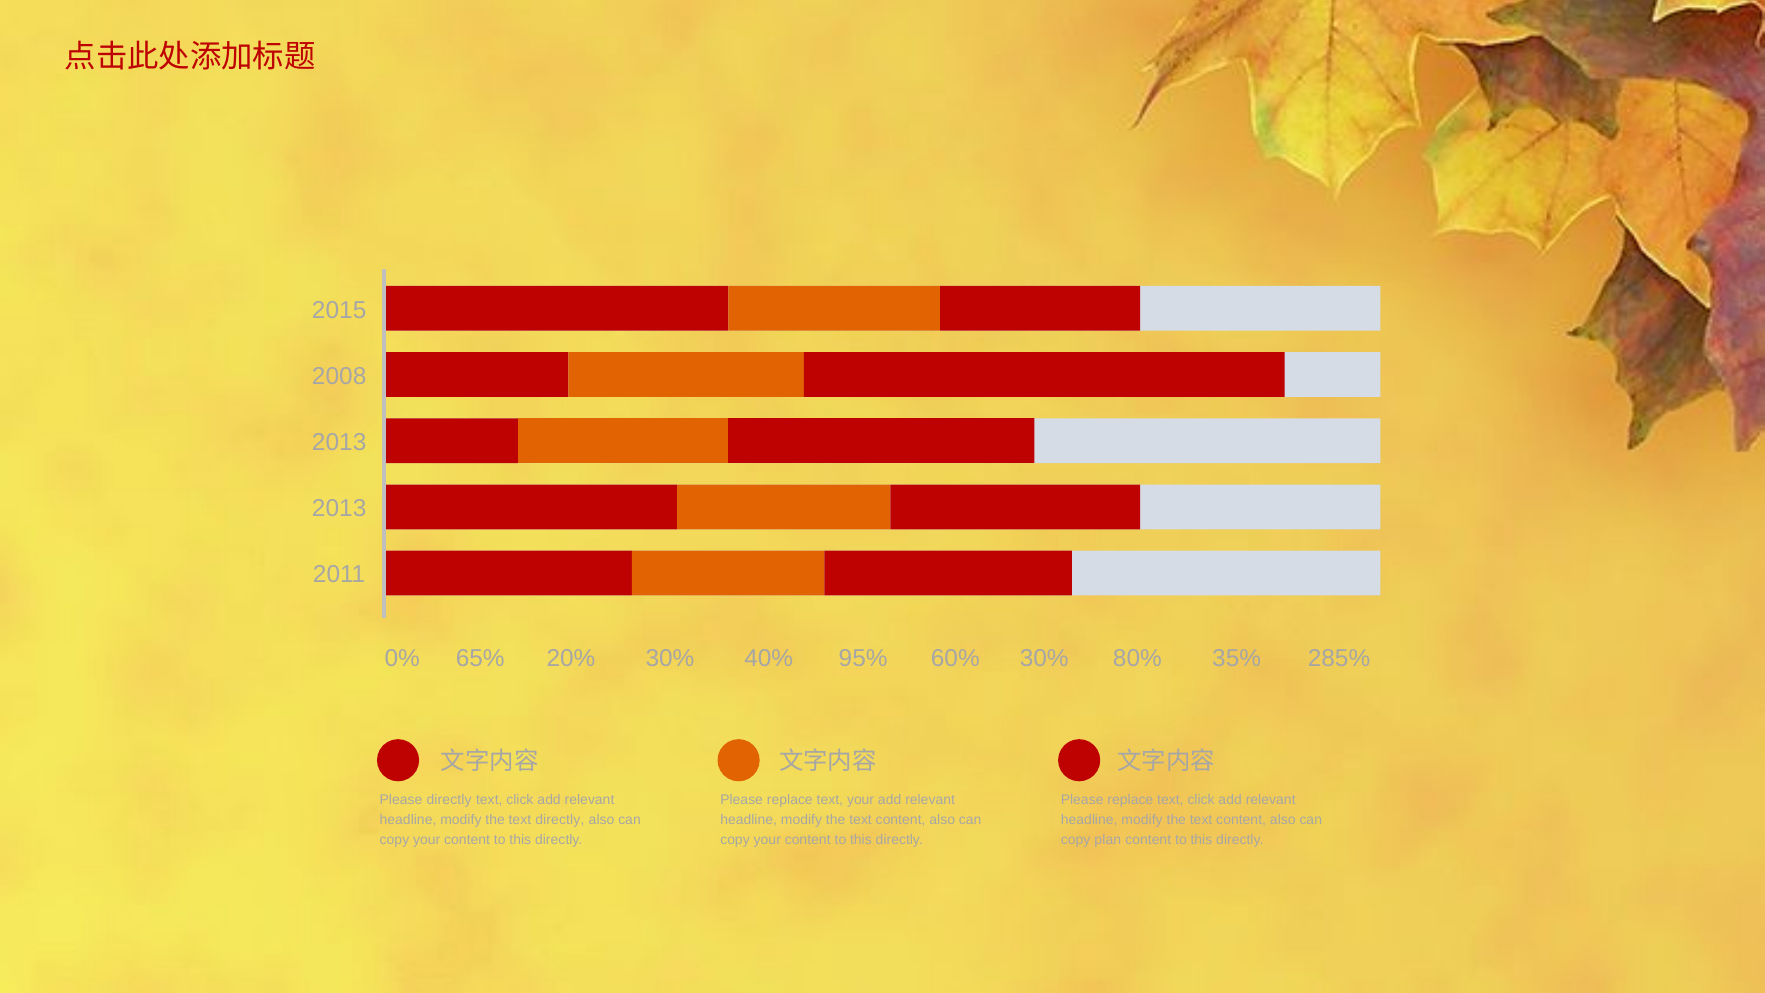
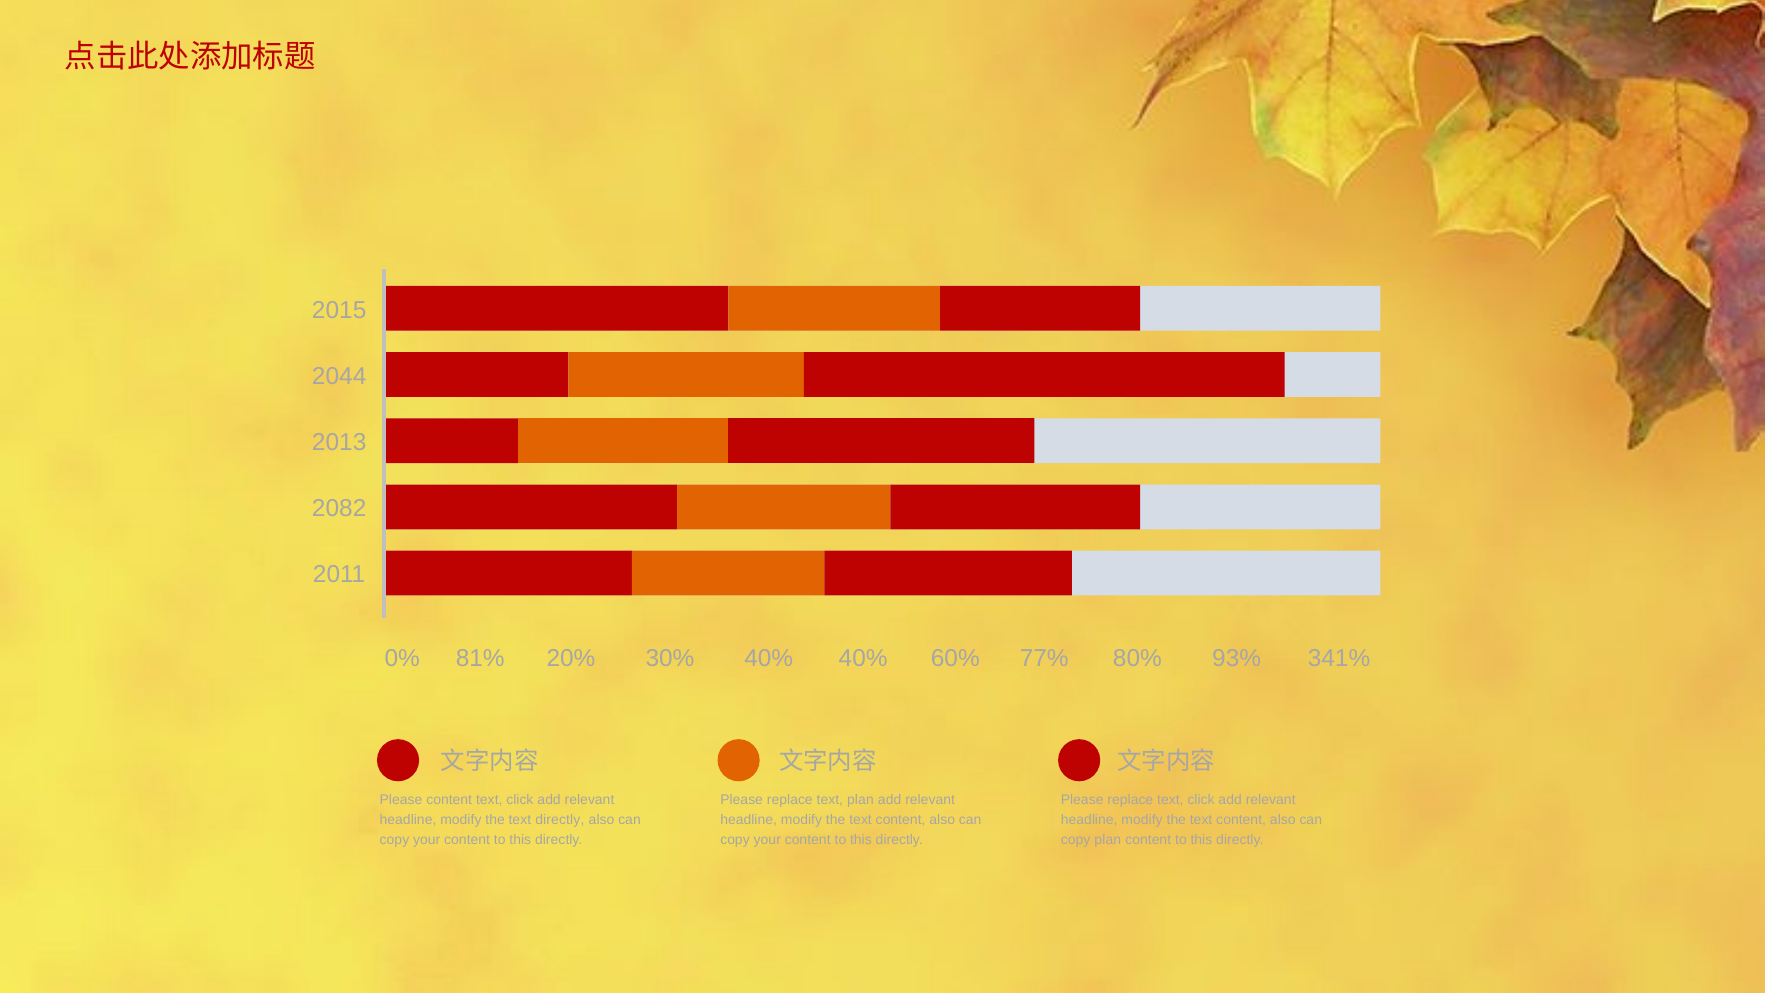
2008: 2008 -> 2044 (339, 376)
2013: 2013 -> 2082 (339, 508)
65%: 65% -> 81% (480, 658)
40% 95%: 95% -> 40% (863, 658)
20% 30%: 30% -> 77% (1044, 658)
35%: 35% -> 93% (1237, 658)
285%: 285% -> 341% (1339, 658)
Please directly: directly -> content (449, 799)
text your: your -> plan (860, 799)
